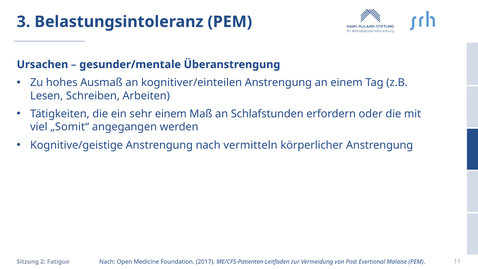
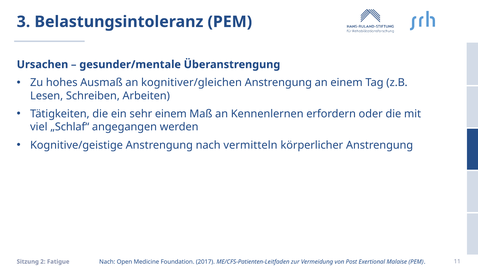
kognitiver/einteilen: kognitiver/einteilen -> kognitiver/gleichen (192, 83)
Schlafstunden: Schlafstunden -> Kennenlernen (267, 114)
„Somit“: „Somit“ -> „Schlaf“ (70, 127)
